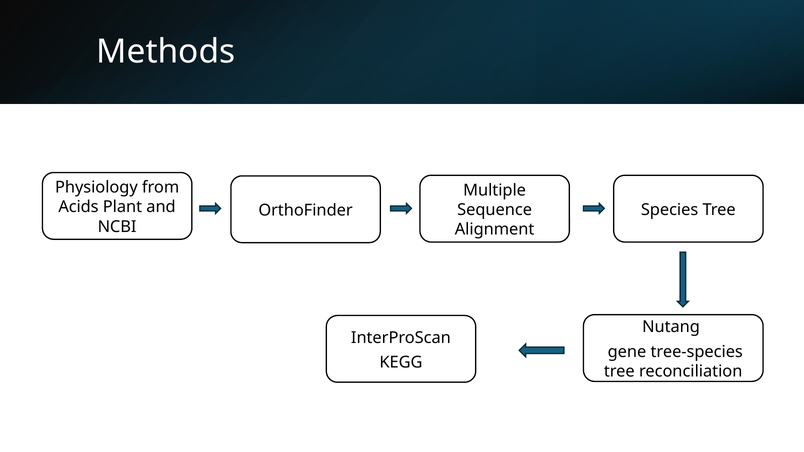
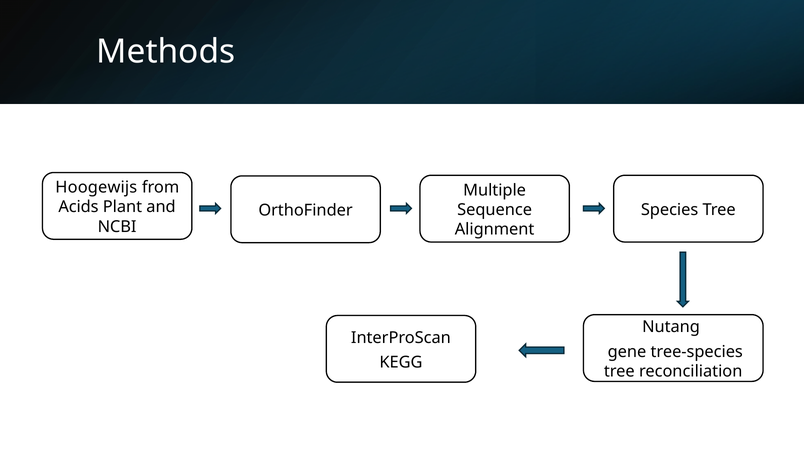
Physiology: Physiology -> Hoogewijs (96, 187)
